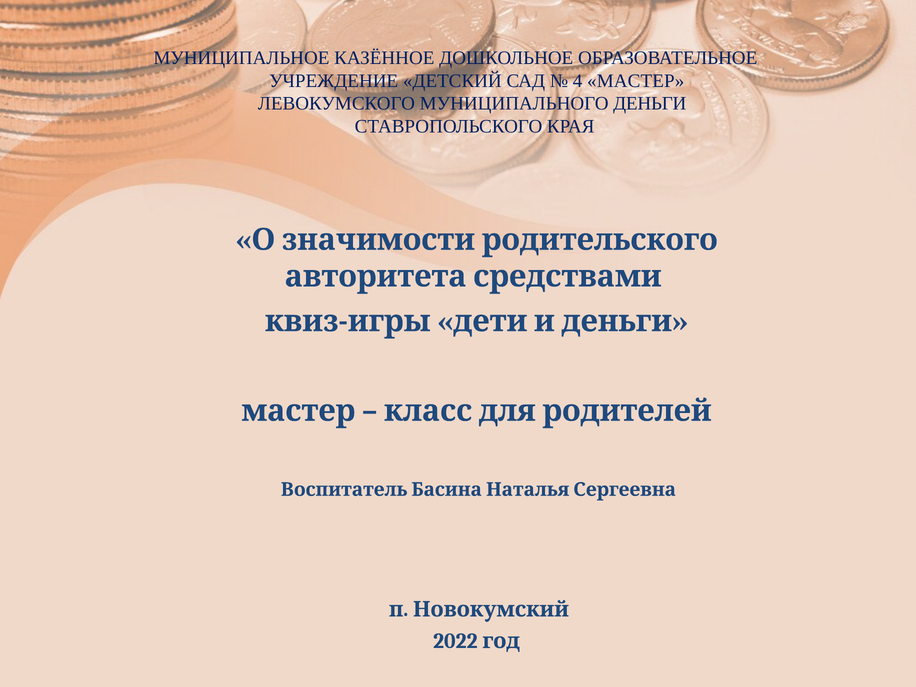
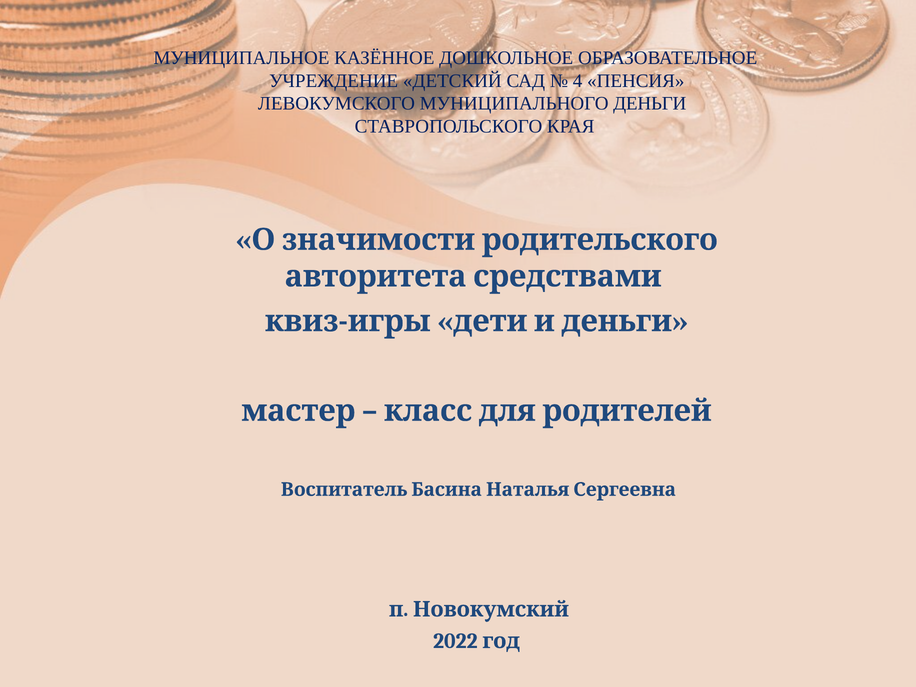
4 МАСТЕР: МАСТЕР -> ПЕНСИЯ (636, 81)
